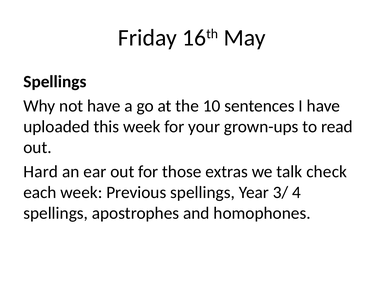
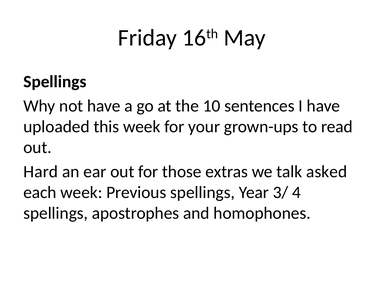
check: check -> asked (327, 172)
